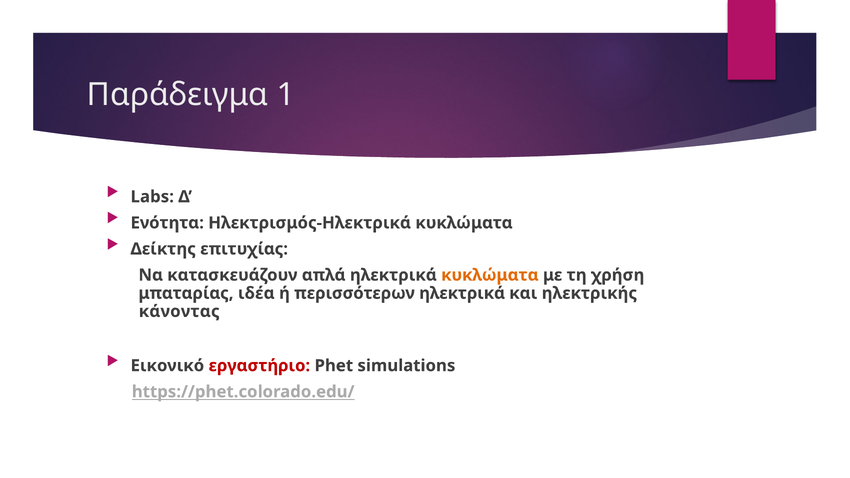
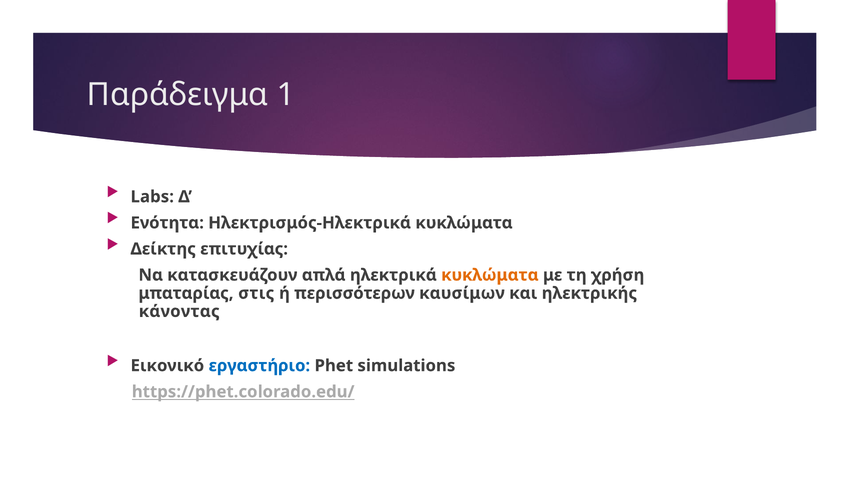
ιδέα: ιδέα -> στις (256, 293)
περισσότερων ηλεκτρικά: ηλεκτρικά -> καυσίμων (462, 293)
εργαστήριο colour: red -> blue (259, 366)
